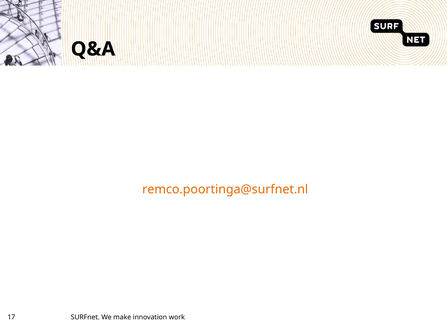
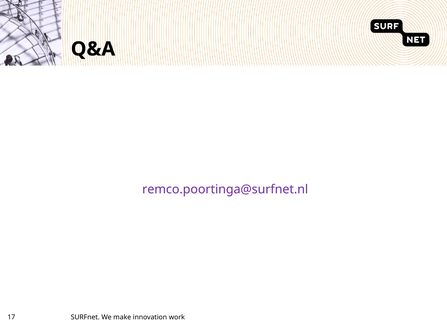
remco.poortinga@surfnet.nl colour: orange -> purple (225, 190)
